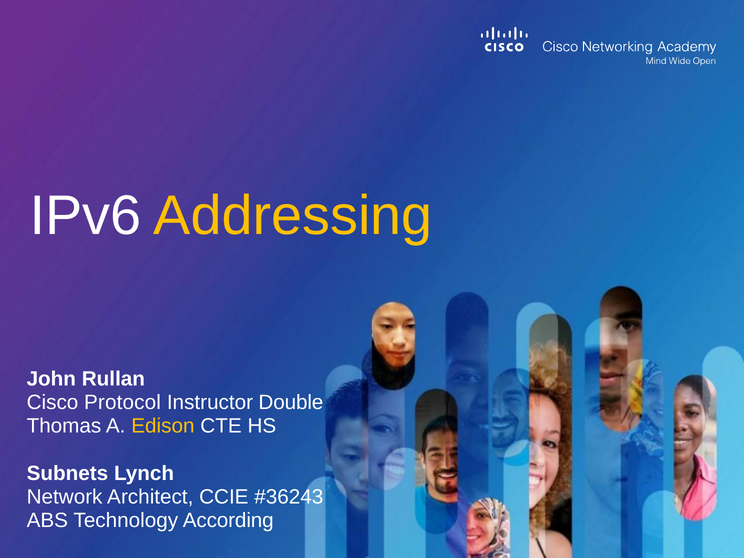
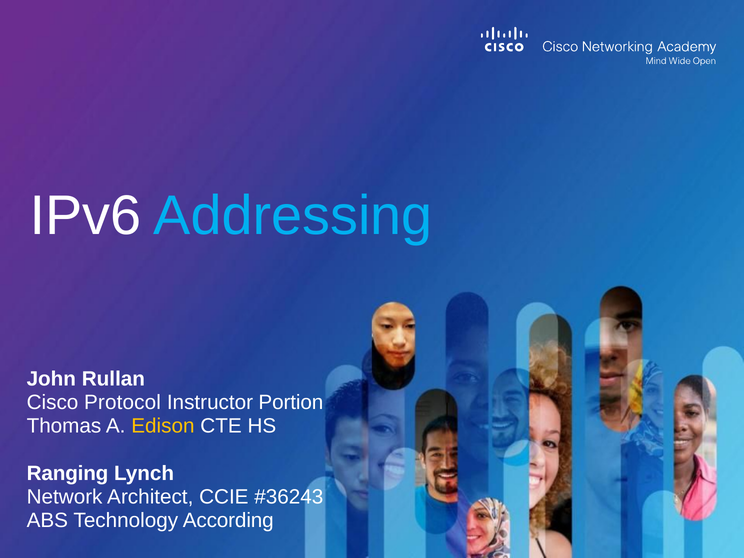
Addressing colour: yellow -> light blue (293, 216)
Double: Double -> Portion (291, 403)
Subnets: Subnets -> Ranging (68, 473)
